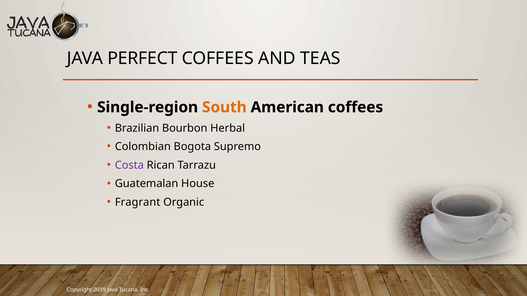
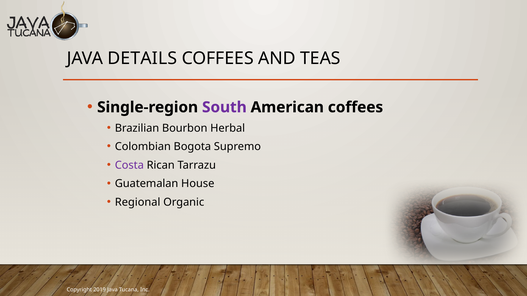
PERFECT: PERFECT -> DETAILS (142, 58)
South colour: orange -> purple (224, 107)
Fragrant: Fragrant -> Regional (138, 203)
